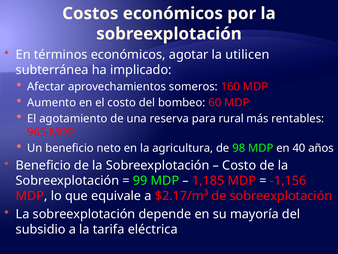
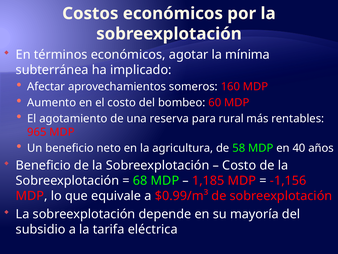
utilicen: utilicen -> mínima (247, 55)
98: 98 -> 58 (239, 148)
99: 99 -> 68 (140, 180)
$2.17/m³: $2.17/m³ -> $0.99/m³ (182, 196)
